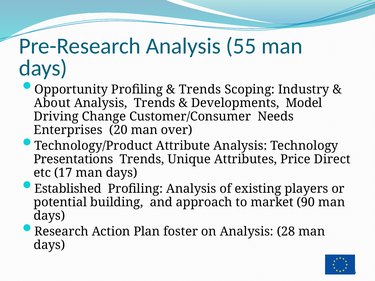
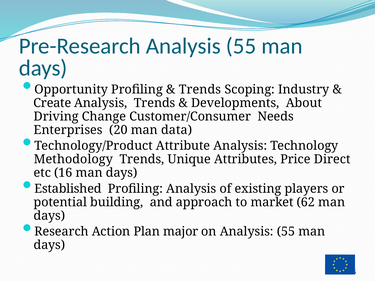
About: About -> Create (52, 103)
Model: Model -> About (304, 103)
over: over -> data (177, 130)
Presentations: Presentations -> Methodology (73, 159)
17: 17 -> 16 (63, 173)
90: 90 -> 62 (306, 202)
foster: foster -> major (181, 232)
on Analysis 28: 28 -> 55 (286, 232)
